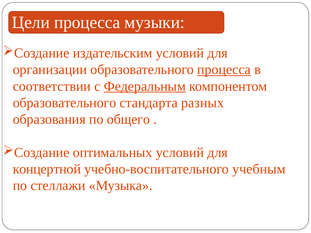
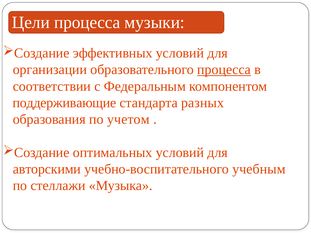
издательским: издательским -> эффективных (113, 53)
Федеральным underline: present -> none (145, 86)
образовательного: образовательного -> поддерживающие (65, 103)
общего: общего -> учетом (128, 119)
концертной: концертной -> авторскими (47, 169)
